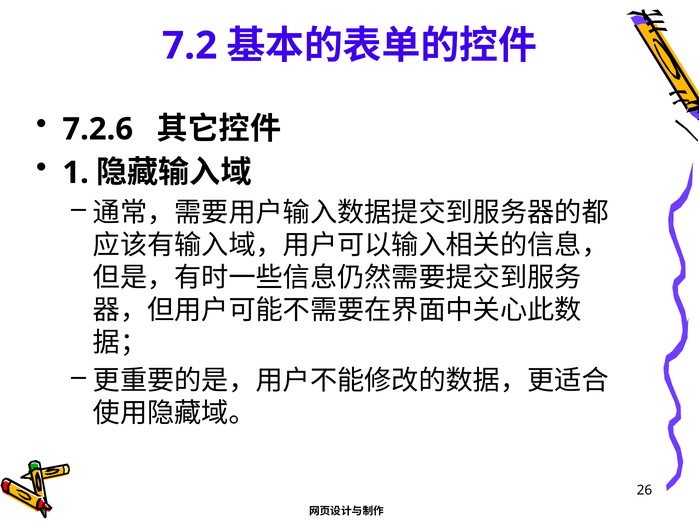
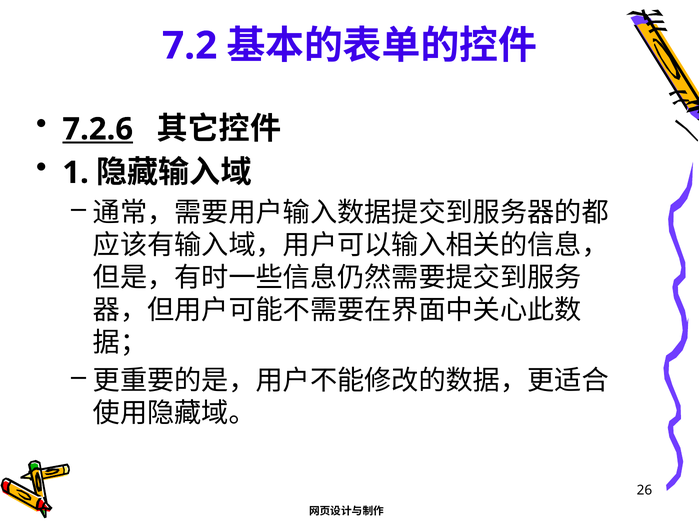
7.2.6 underline: none -> present (98, 129)
